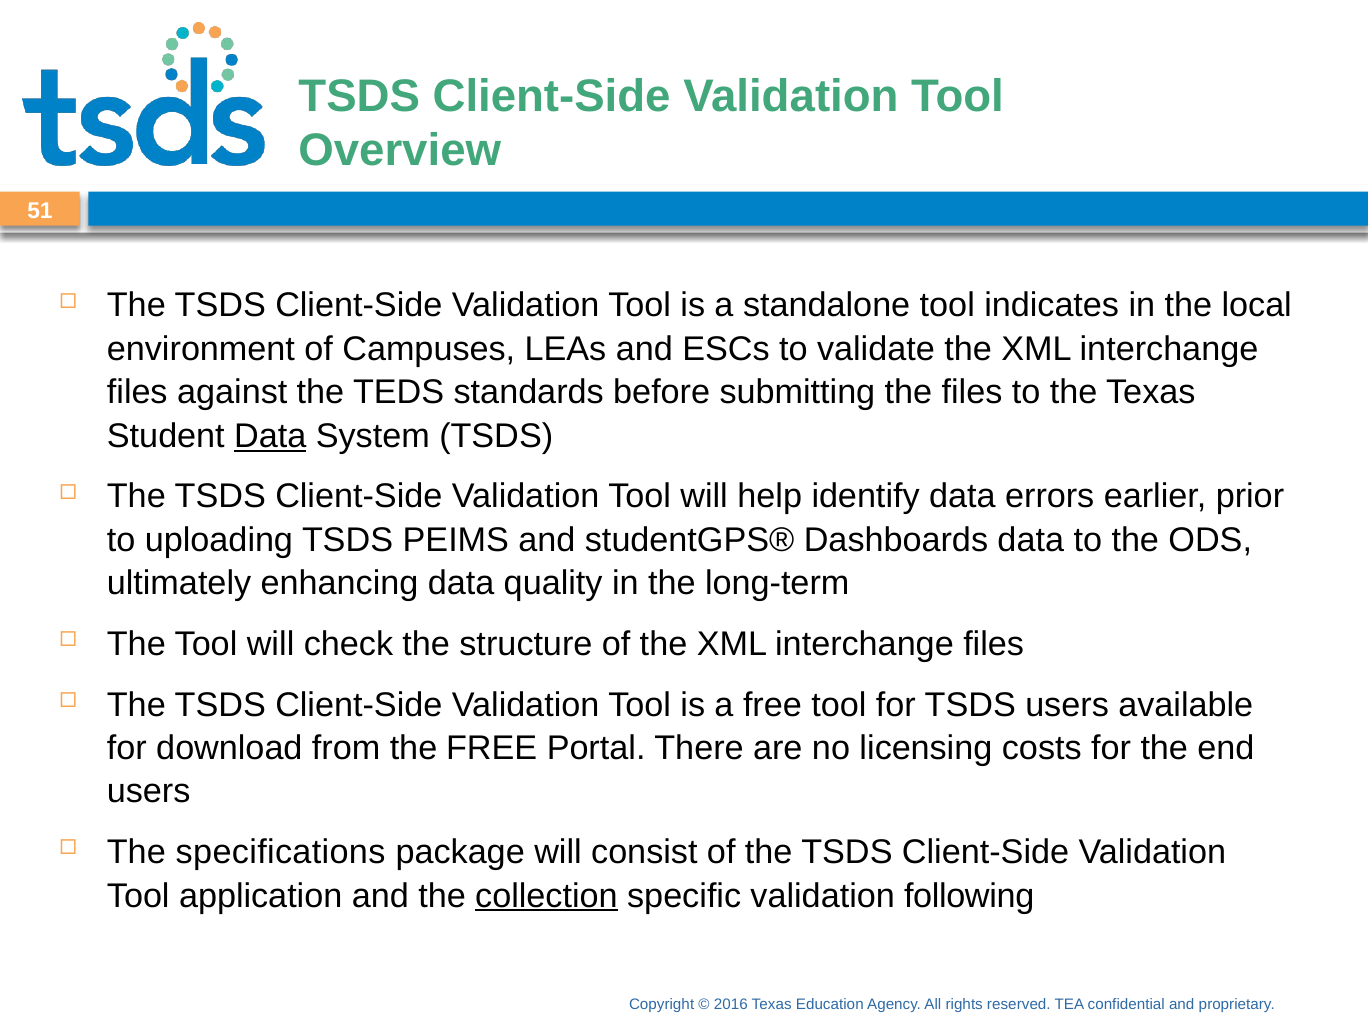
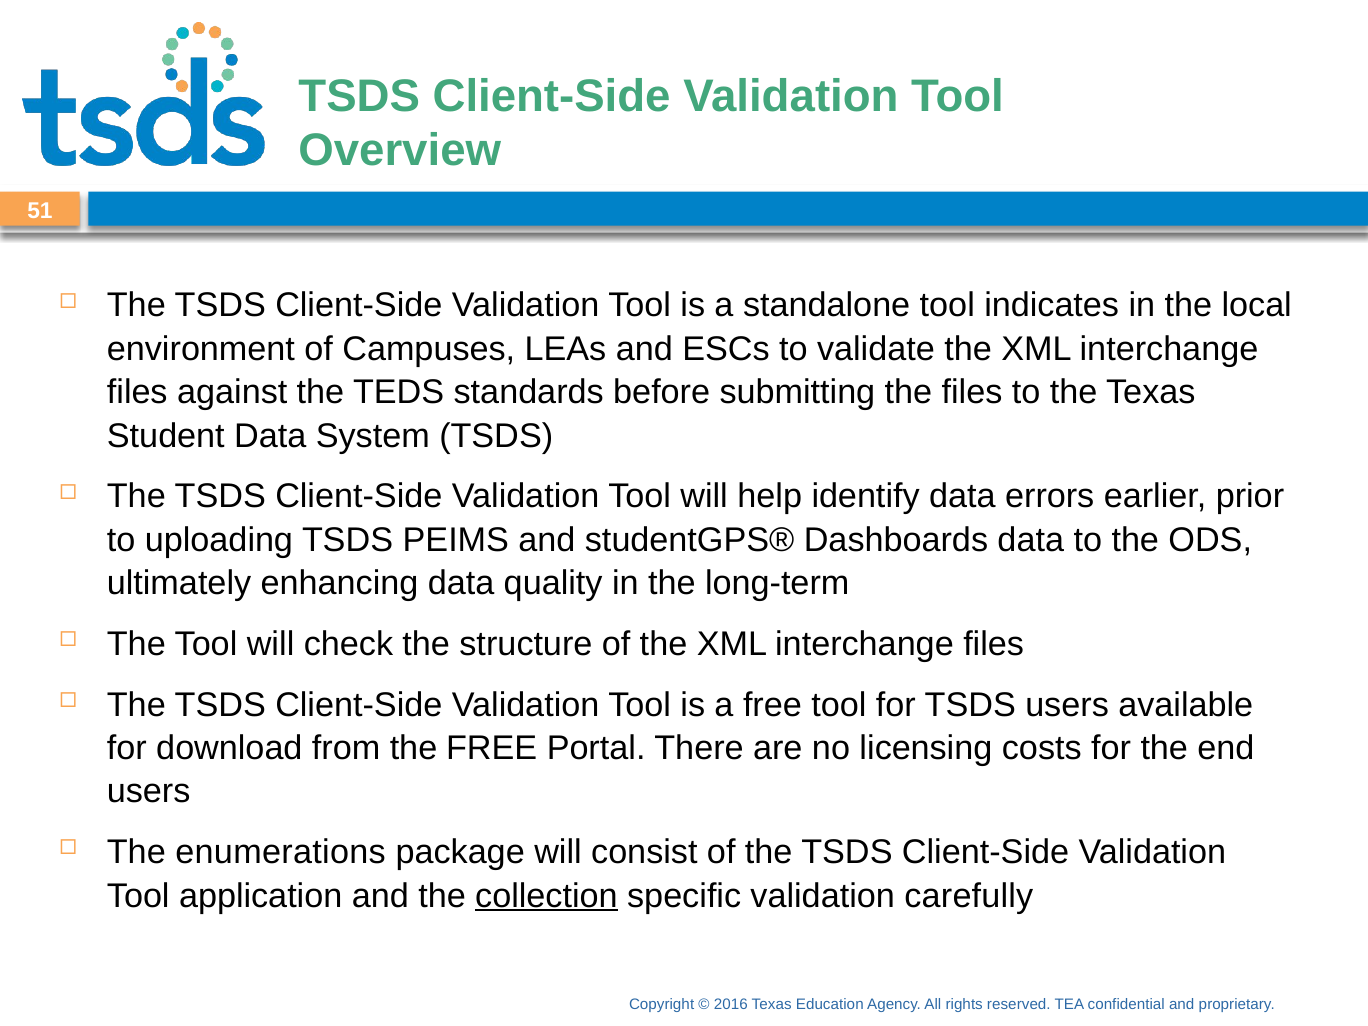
Data underline: present -> none (270, 436)
specifications: specifications -> enumerations (281, 852)
following: following -> carefully (969, 896)
